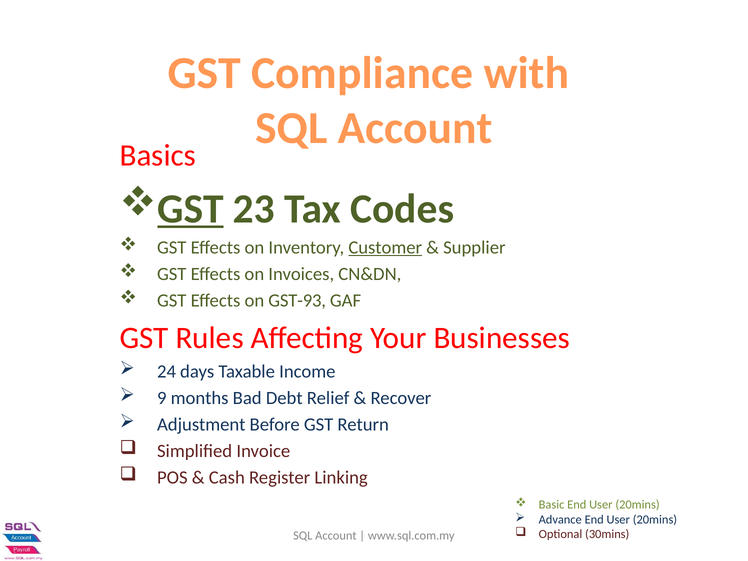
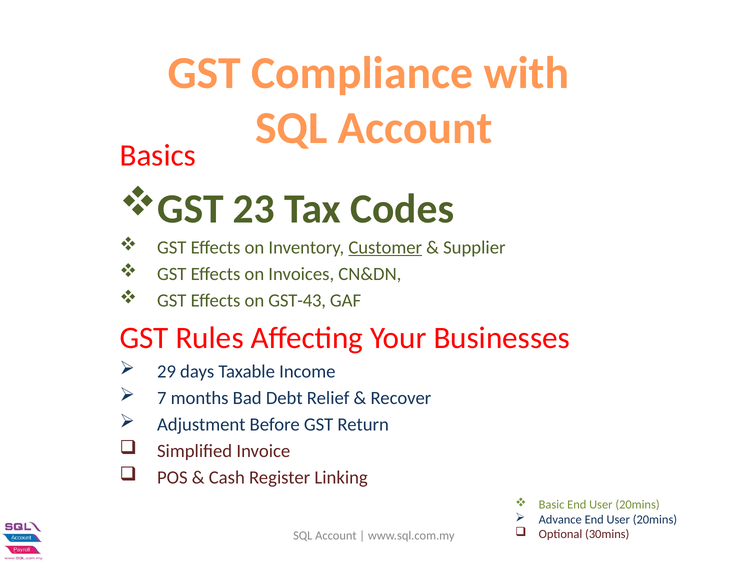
GST underline: present -> none (190, 209)
GST-93: GST-93 -> GST-43 (297, 301)
24: 24 -> 29 (167, 371)
9: 9 -> 7 (162, 398)
